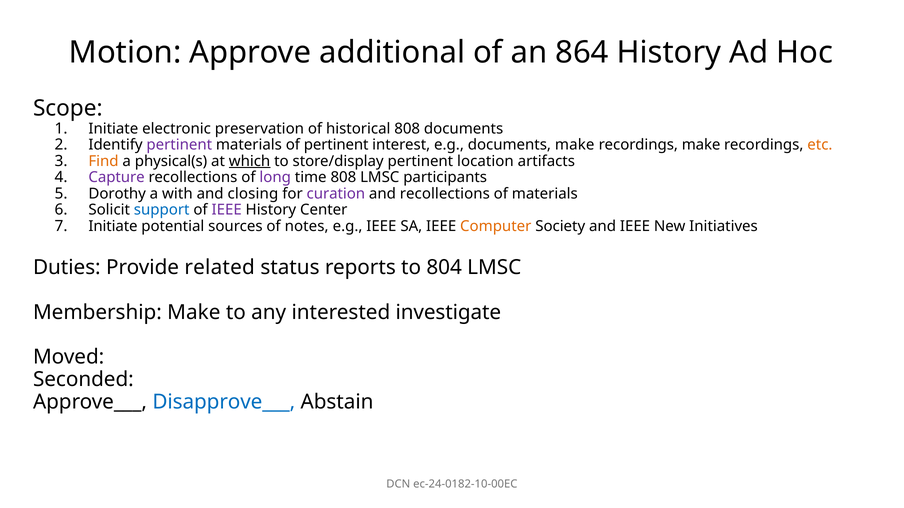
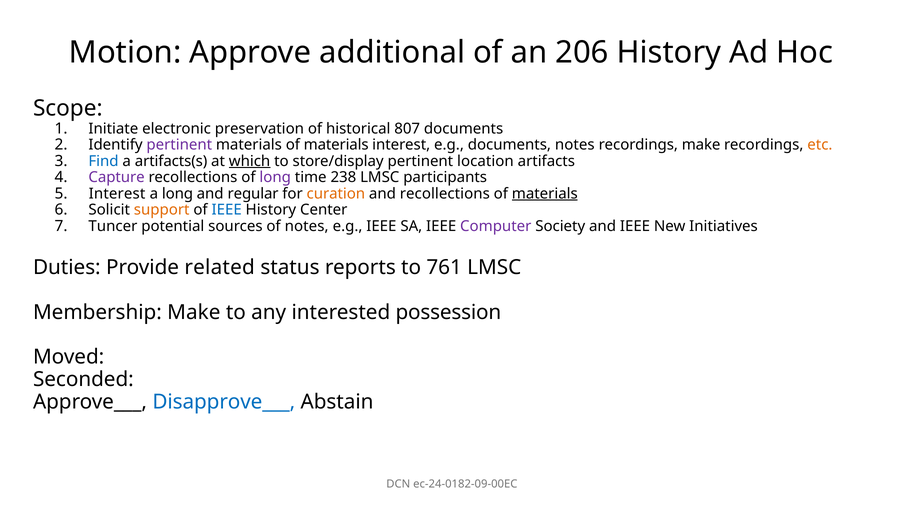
864: 864 -> 206 (582, 53)
historical 808: 808 -> 807 (407, 129)
materials of pertinent: pertinent -> materials (336, 145)
documents make: make -> notes (575, 145)
Find colour: orange -> blue (104, 161)
physical(s: physical(s -> artifacts(s (171, 161)
time 808: 808 -> 238 (343, 178)
Dorothy: Dorothy -> Interest (117, 194)
a with: with -> long (178, 194)
closing: closing -> regular (253, 194)
curation colour: purple -> orange (336, 194)
materials underline: none -> present (545, 194)
support colour: blue -> orange (162, 210)
IEEE colour: purple -> blue (227, 210)
Initiate: Initiate -> Tuncer (113, 226)
Computer colour: orange -> purple (496, 226)
804: 804 -> 761 (444, 268)
investigate: investigate -> possession (448, 313)
ec-24-0182-10-00EC: ec-24-0182-10-00EC -> ec-24-0182-09-00EC (465, 485)
